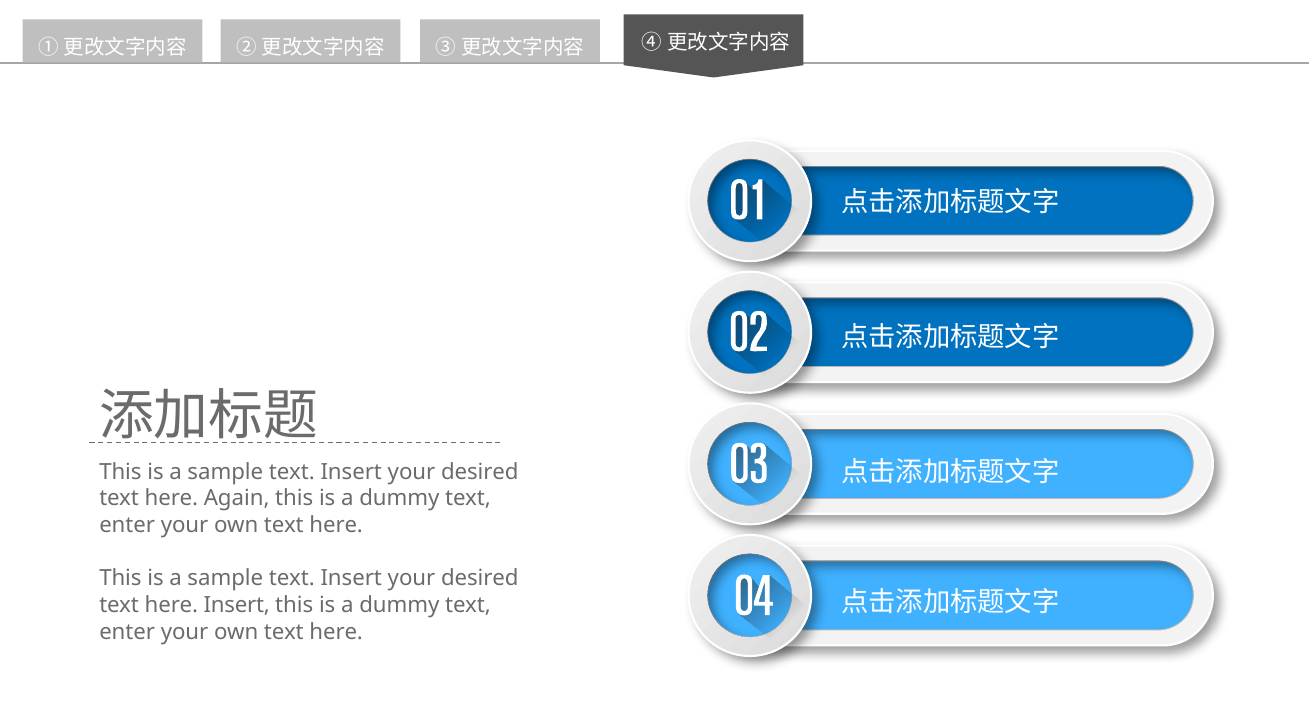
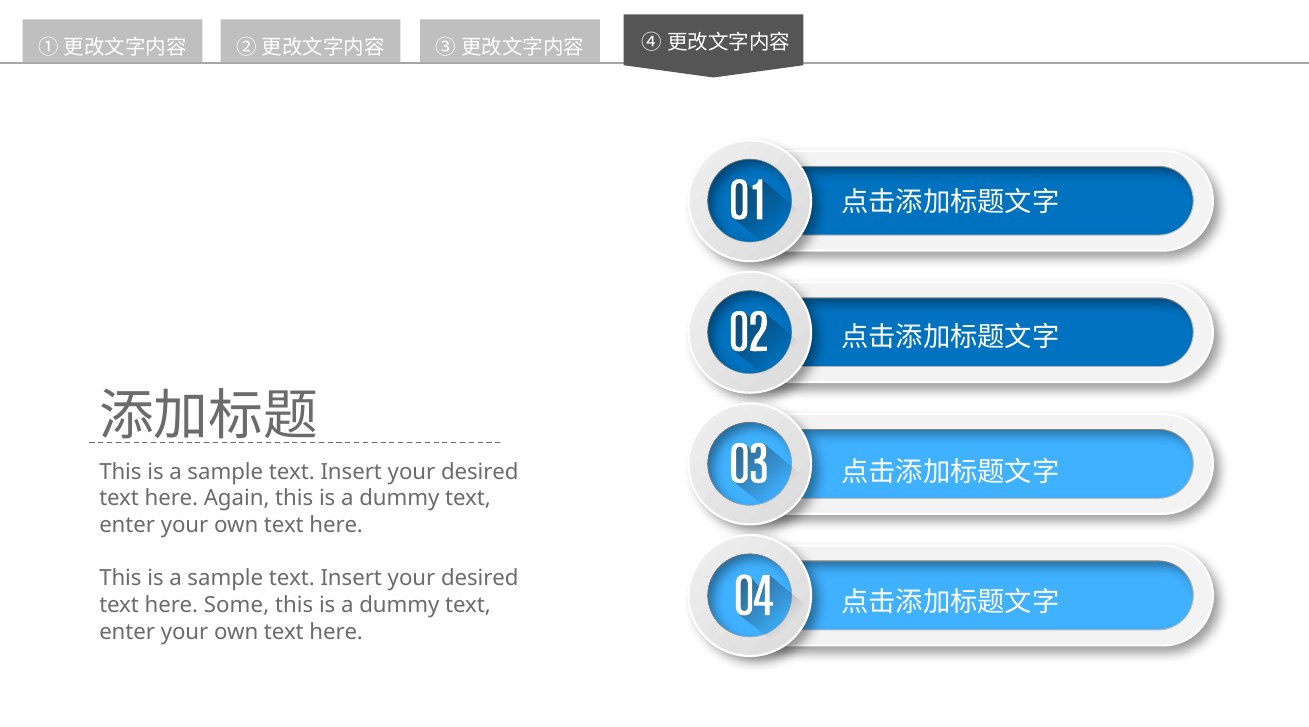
here Insert: Insert -> Some (237, 605)
